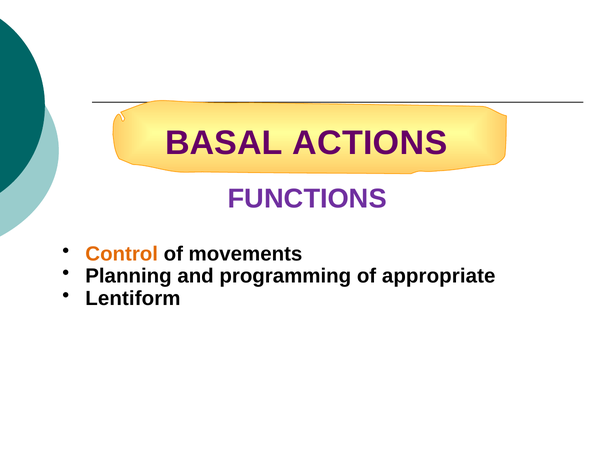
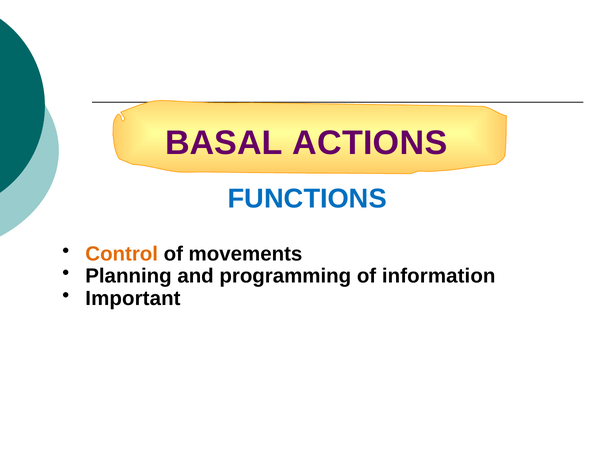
FUNCTIONS colour: purple -> blue (307, 199)
appropriate: appropriate -> information (439, 277)
Lentiform: Lentiform -> Important (133, 299)
